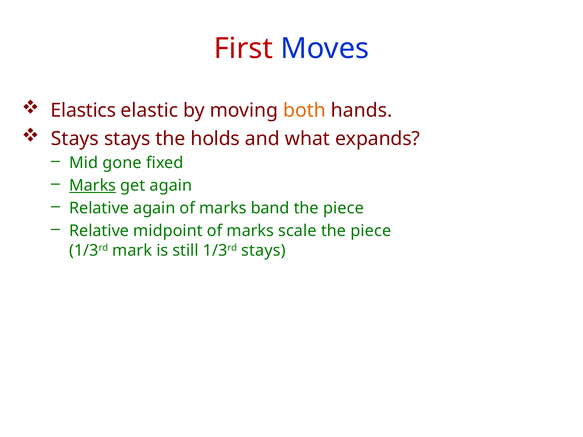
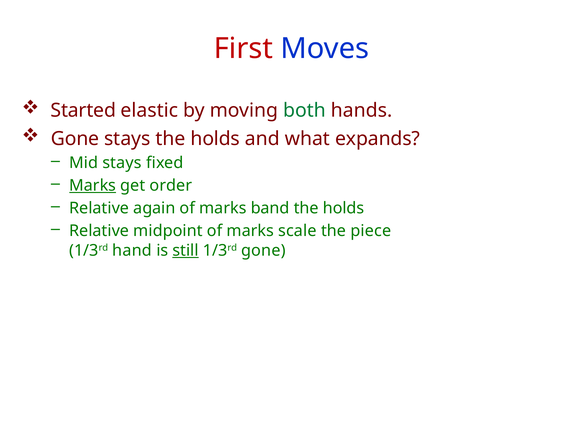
Elastics: Elastics -> Started (83, 111)
both colour: orange -> green (304, 111)
Stays: Stays -> Gone (75, 139)
Mid gone: gone -> stays (122, 163)
get again: again -> order (171, 186)
piece: piece -> holds (344, 208)
mark: mark -> hand (132, 251)
still underline: none -> present (186, 251)
1/3rd stays: stays -> gone (263, 251)
